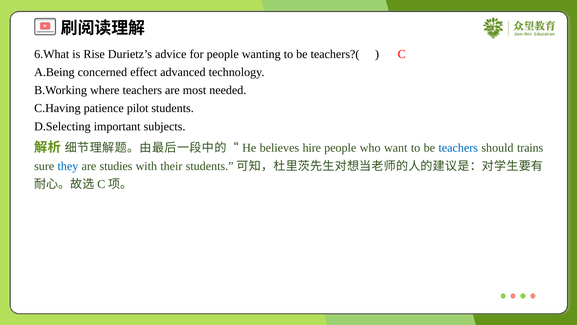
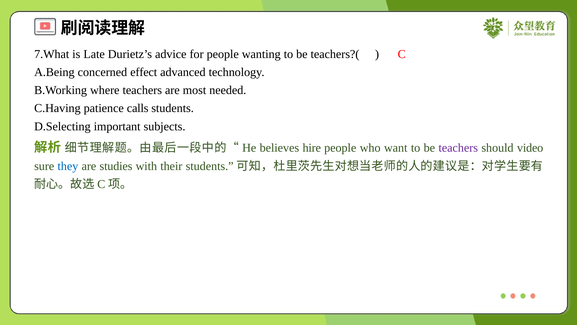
6.What: 6.What -> 7.What (52, 54)
Rise: Rise -> Late (94, 54)
pilot: pilot -> calls (138, 108)
teachers colour: blue -> purple (458, 148)
trains: trains -> video (530, 148)
